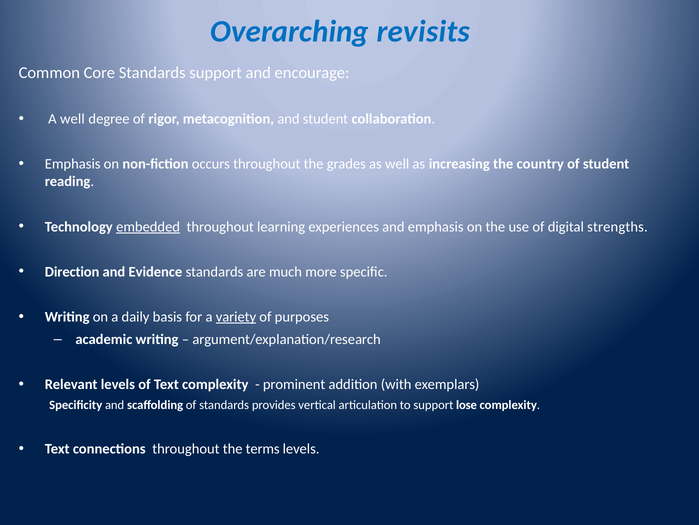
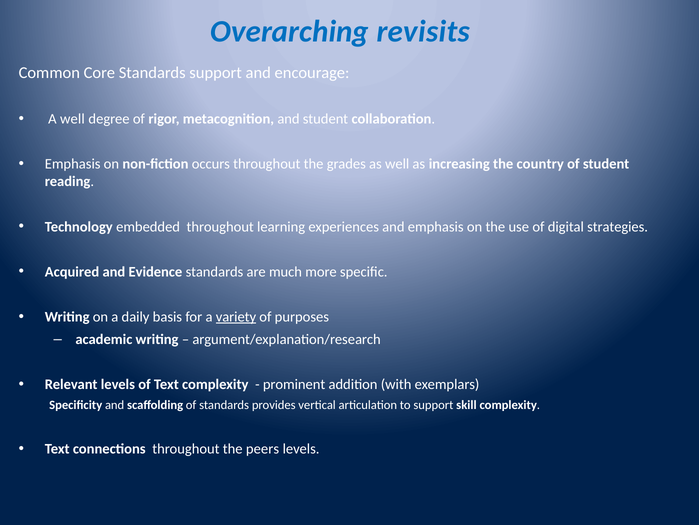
embedded underline: present -> none (148, 226)
strengths: strengths -> strategies (618, 226)
Direction: Direction -> Acquired (72, 271)
lose: lose -> skill (466, 404)
terms: terms -> peers (263, 448)
